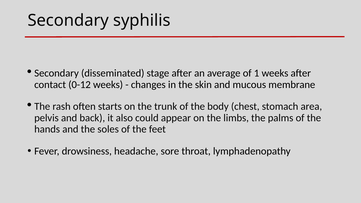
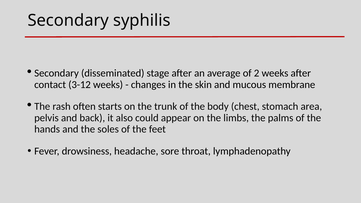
1: 1 -> 2 (257, 73)
0-12: 0-12 -> 3-12 (80, 85)
